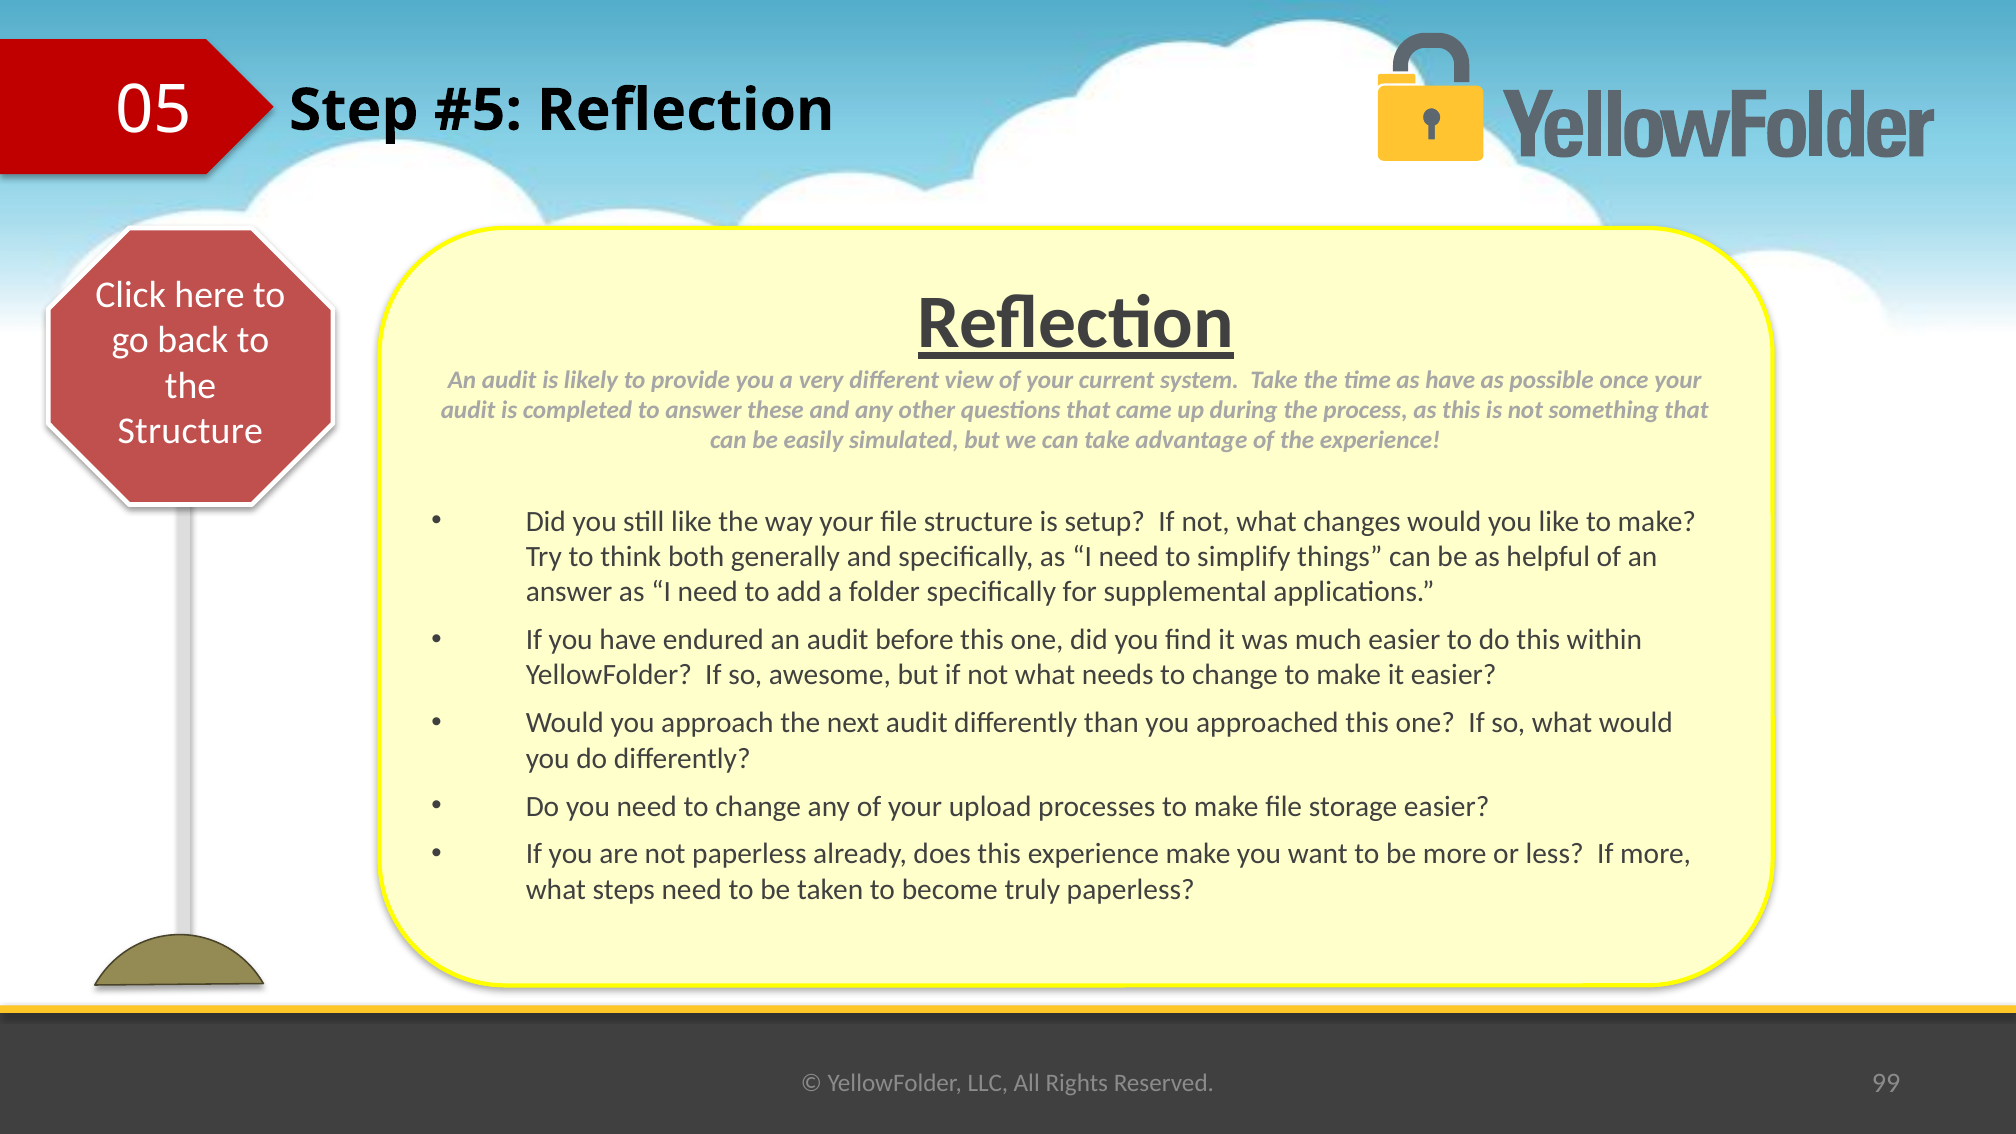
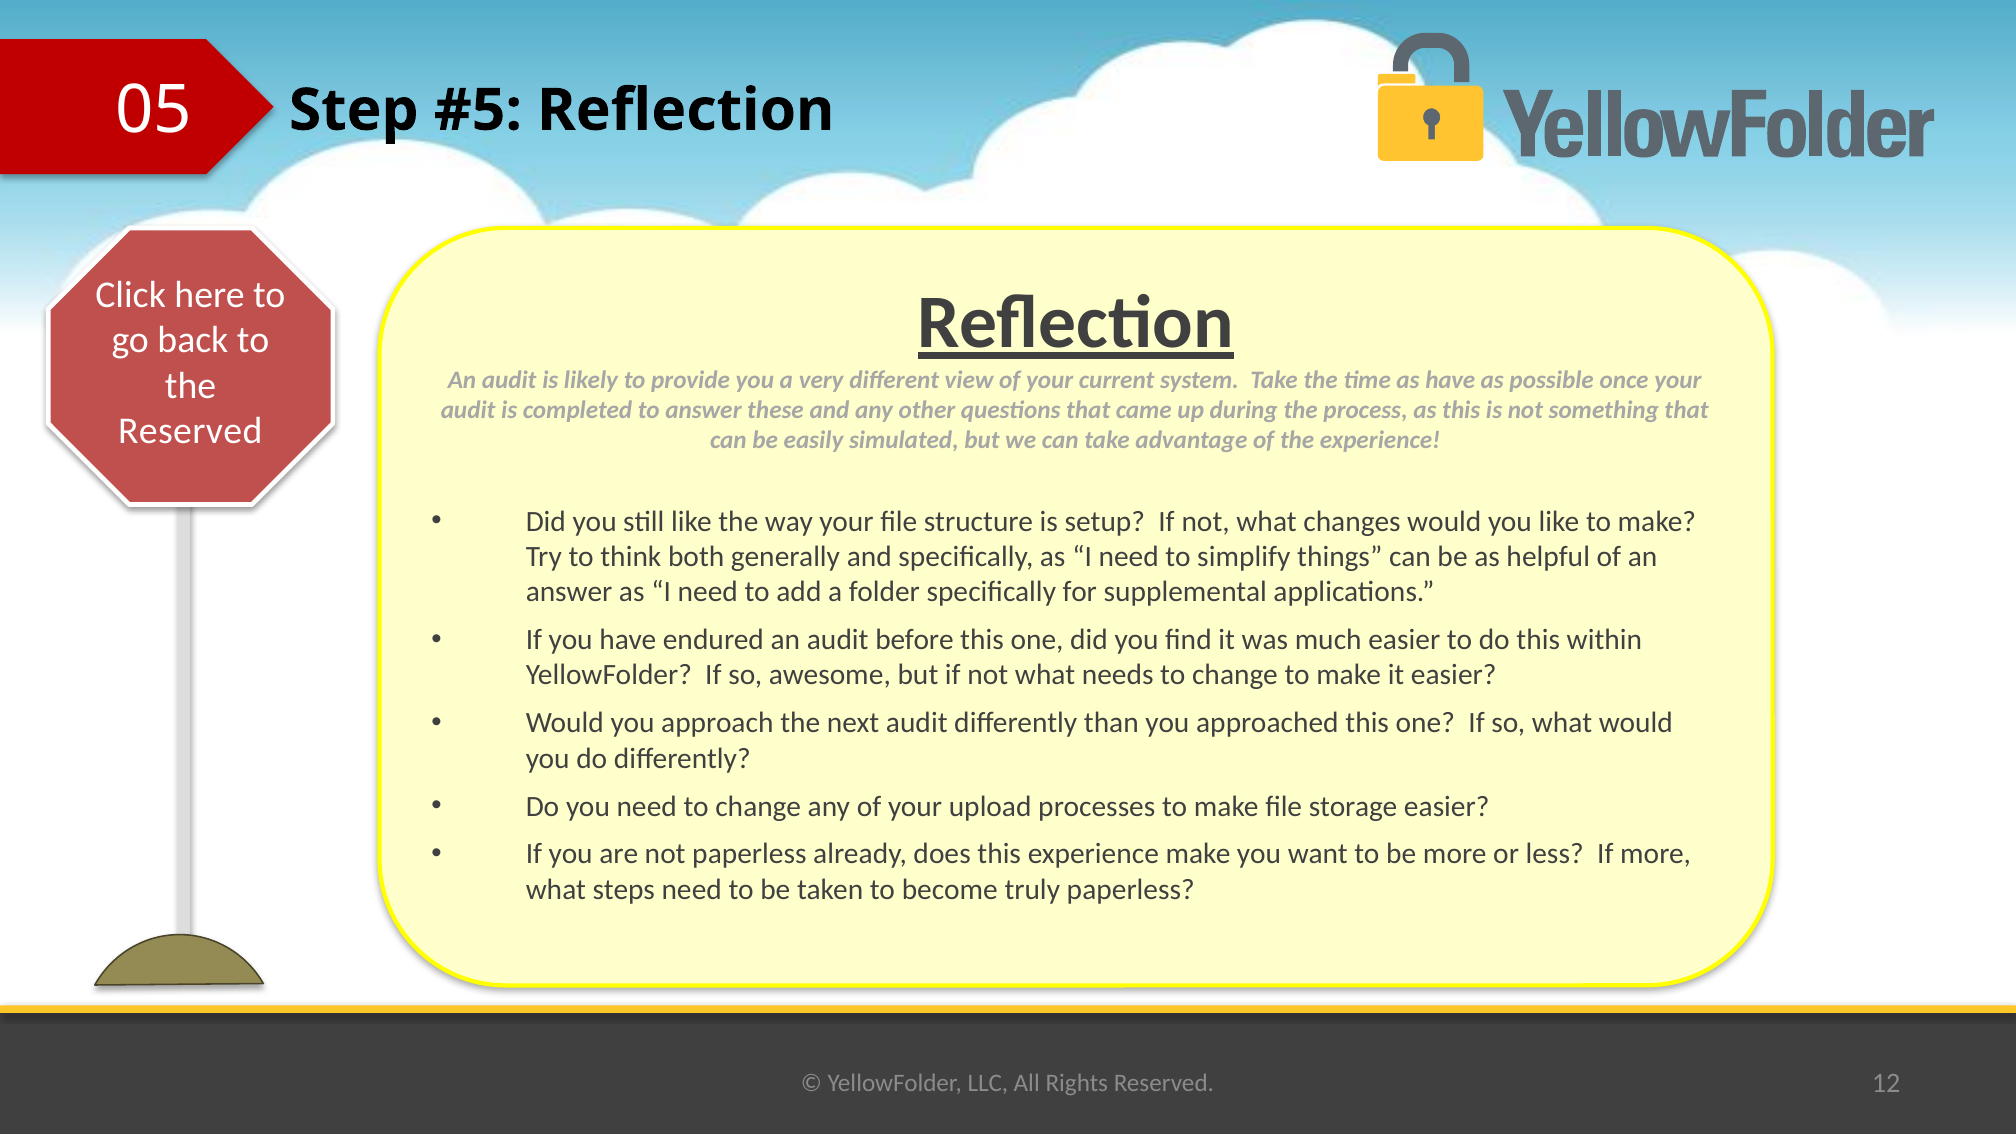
Structure: Structure -> Reserved (190, 431)
99: 99 -> 12 (1886, 1083)
